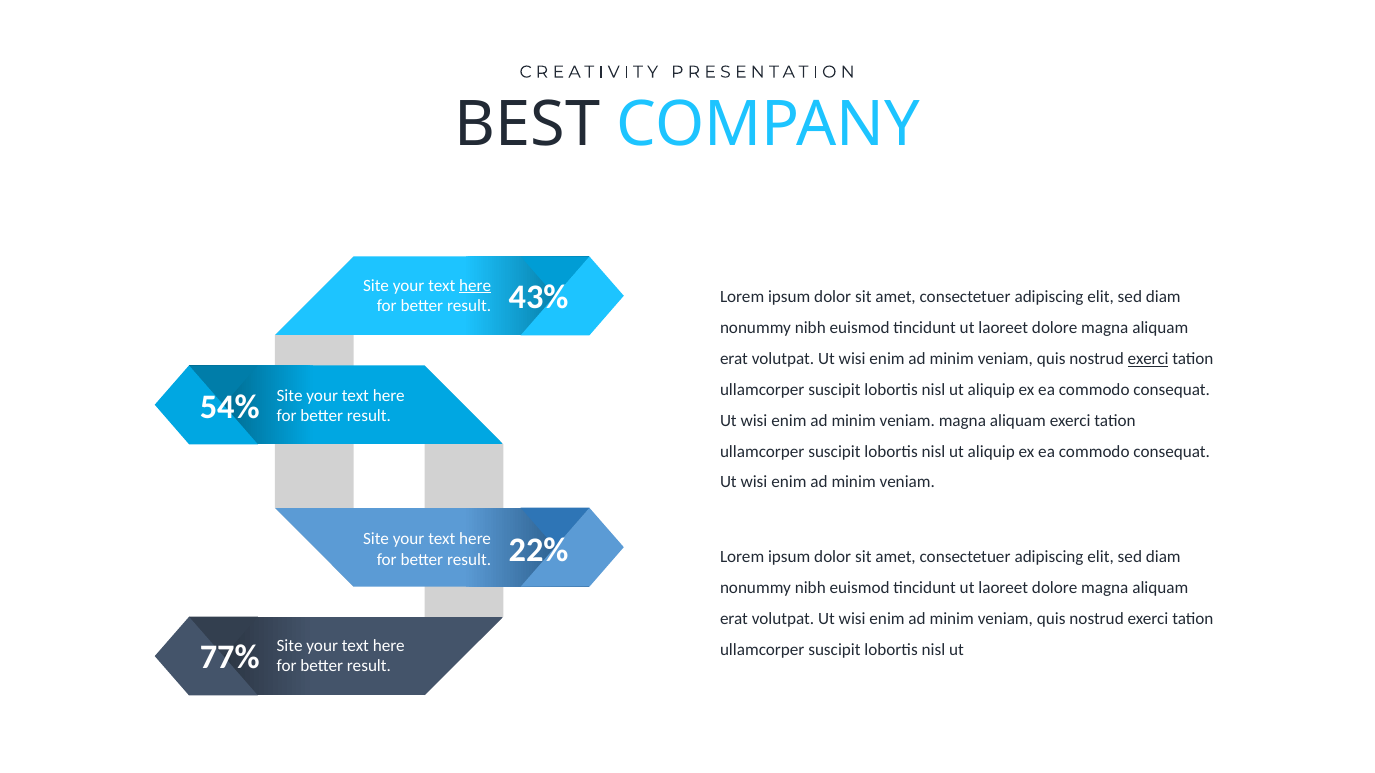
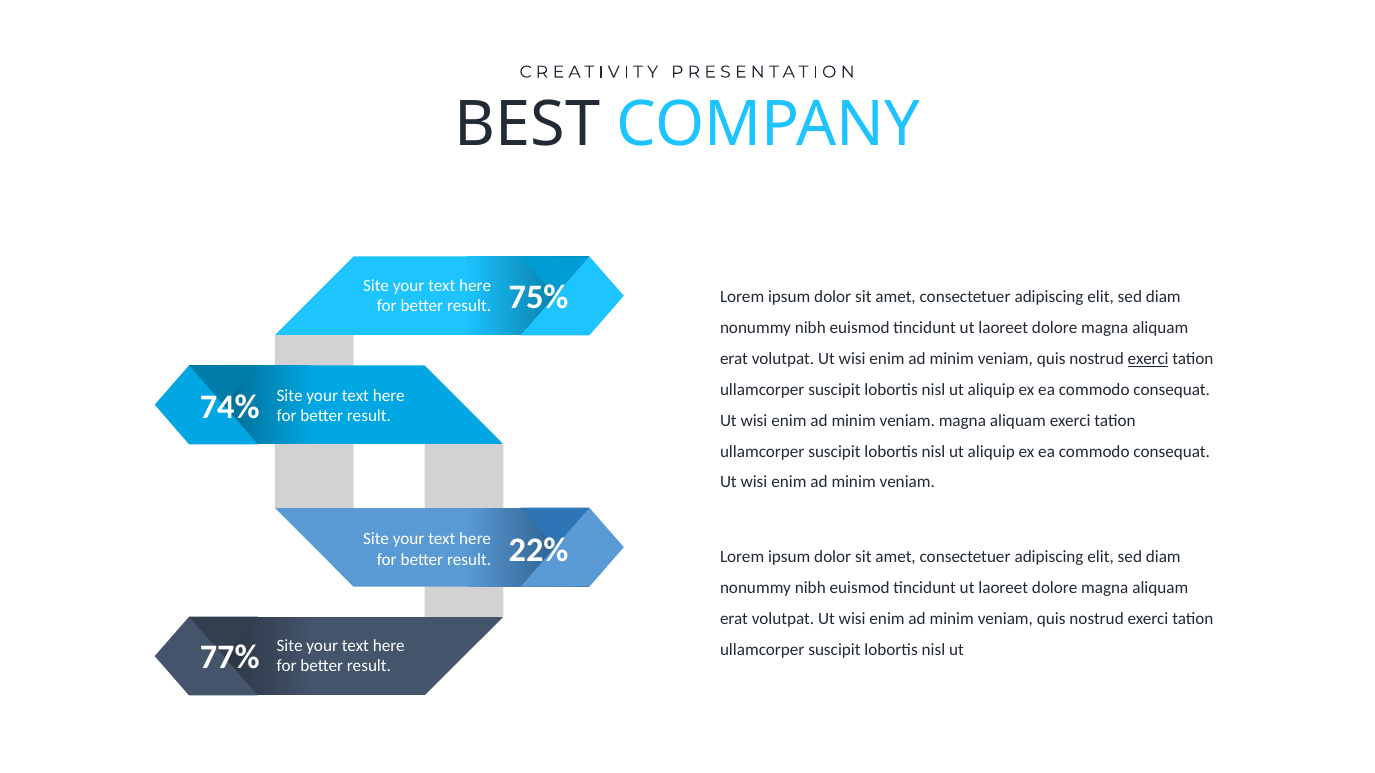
here underline: present -> none (475, 286)
43%: 43% -> 75% (539, 297)
54%: 54% -> 74% (230, 407)
